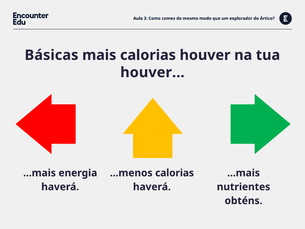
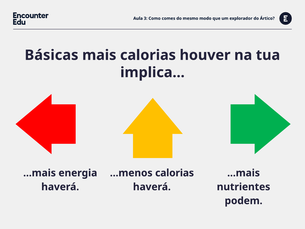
houver: houver -> implica (152, 72)
obténs: obténs -> podem (244, 201)
